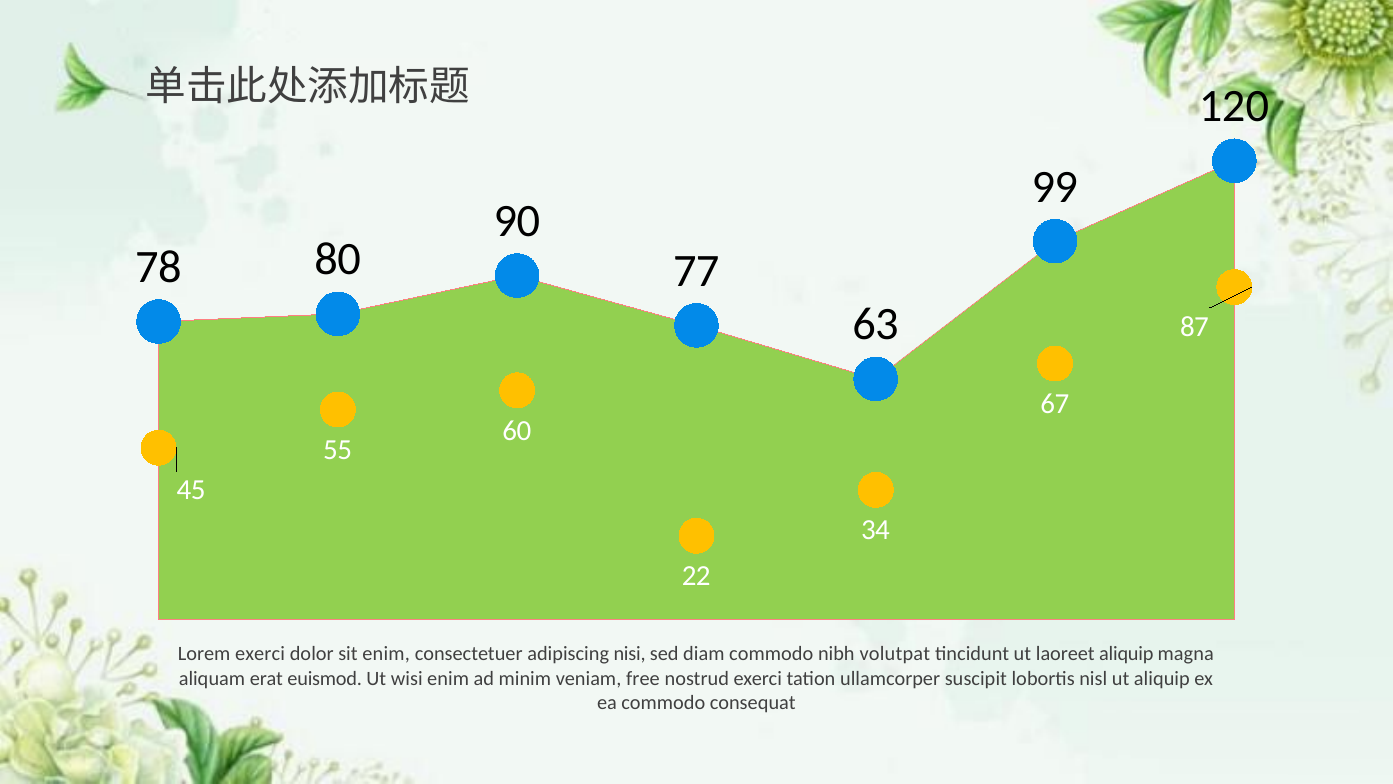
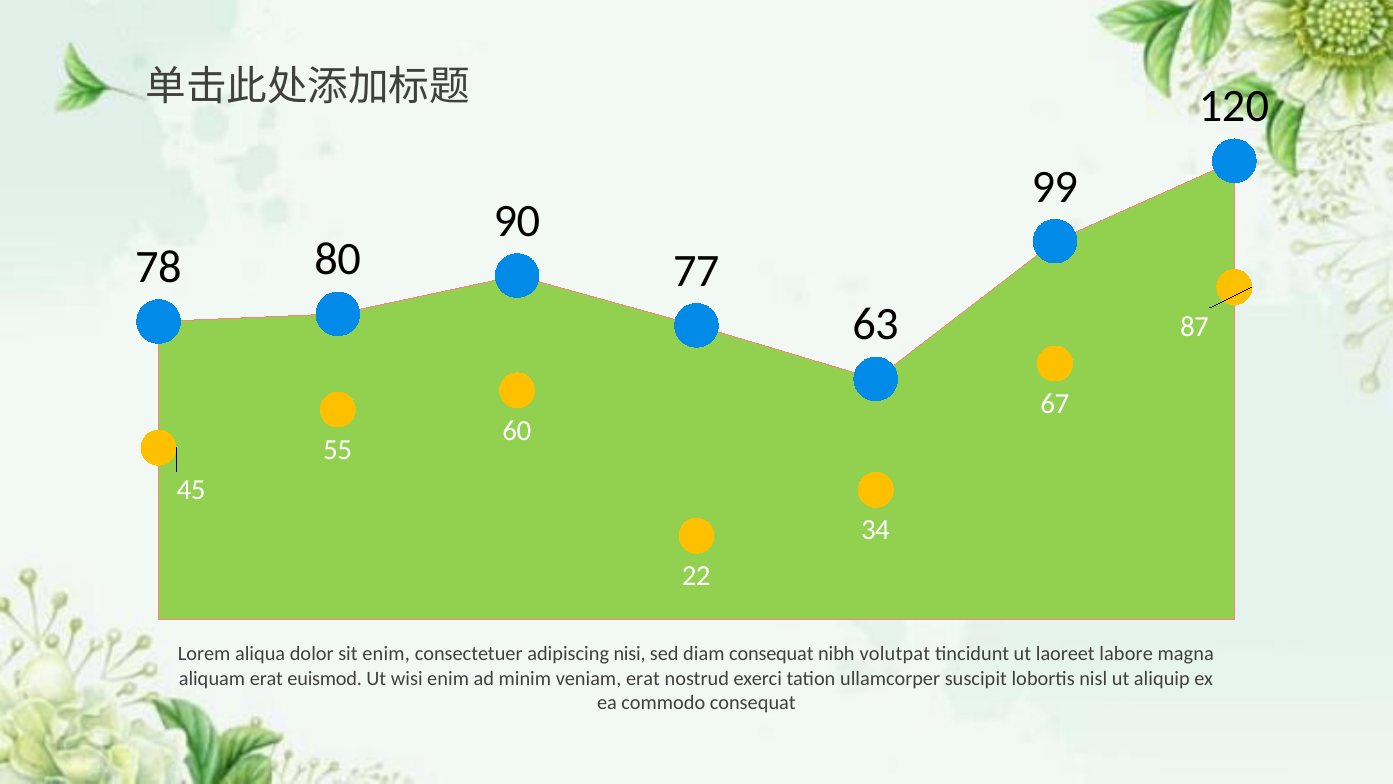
Lorem exerci: exerci -> aliqua (260, 654)
diam commodo: commodo -> consequat (771, 654)
laoreet aliquip: aliquip -> labore (1126, 654)
veniam free: free -> erat (643, 678)
